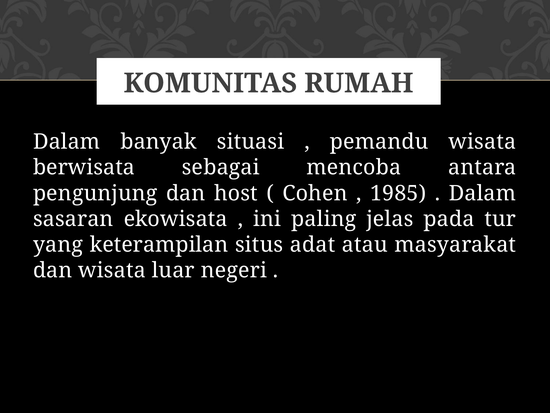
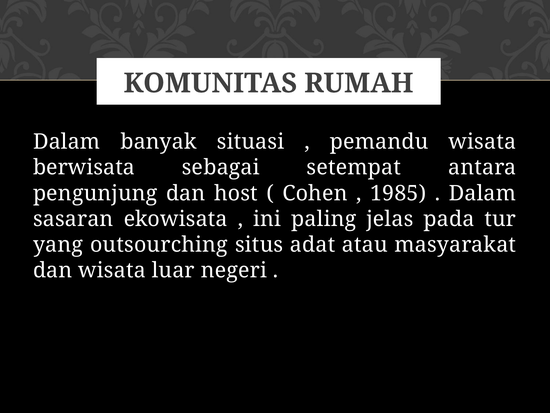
mencoba: mencoba -> setempat (354, 167)
keterampilan: keterampilan -> outsourching (159, 244)
